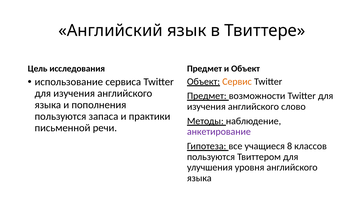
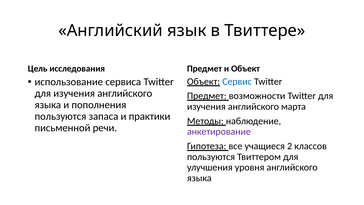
Сервис colour: orange -> blue (237, 81)
слово: слово -> марта (293, 106)
8: 8 -> 2 (290, 146)
